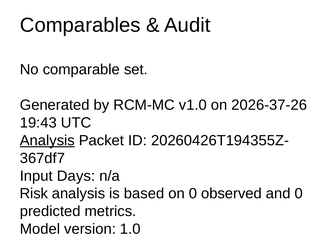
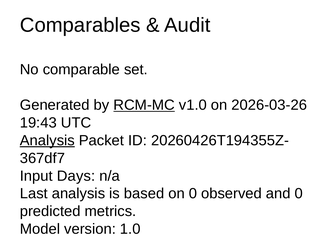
RCM-MC underline: none -> present (144, 105)
2026-37-26: 2026-37-26 -> 2026-03-26 (269, 105)
Risk: Risk -> Last (34, 194)
